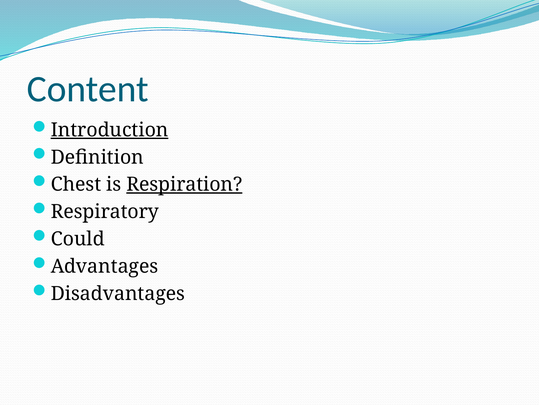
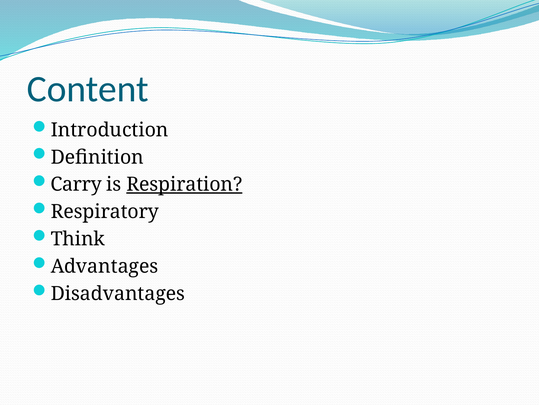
Introduction underline: present -> none (110, 130)
Chest: Chest -> Carry (76, 184)
Could: Could -> Think (78, 239)
